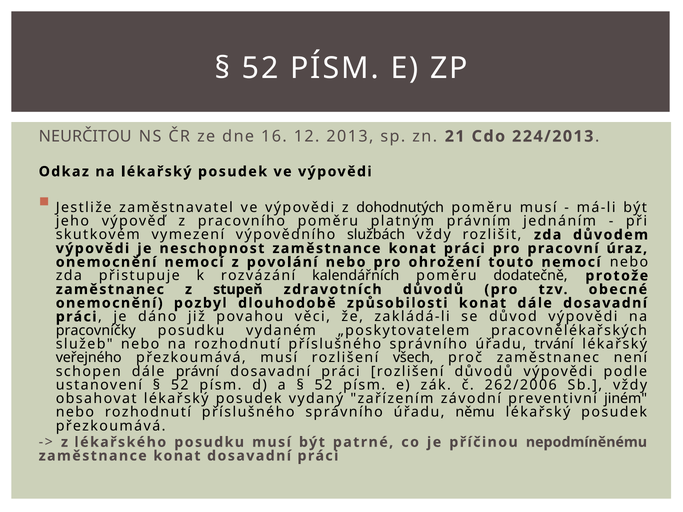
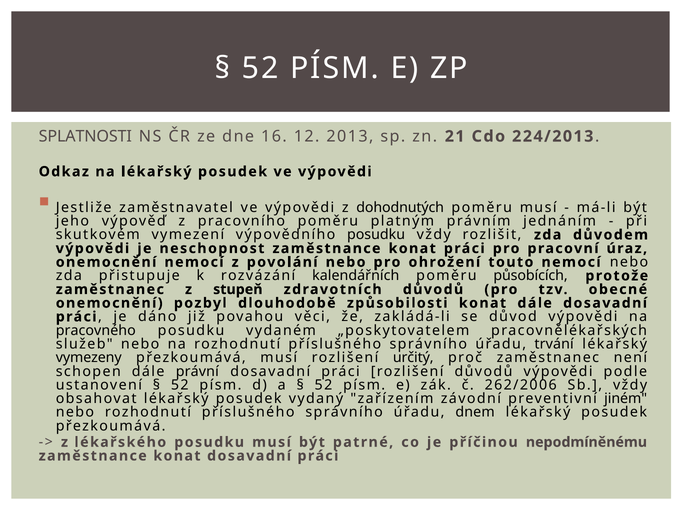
NEURČITOU: NEURČITOU -> SPLATNOSTI (85, 136)
výpovědního službách: službách -> posudku (376, 235)
dodatečně: dodatečně -> působících (531, 276)
pracovníčky: pracovníčky -> pracovného (96, 331)
veřejného: veřejného -> vymezeny (89, 358)
všech: všech -> určitý (413, 358)
němu: němu -> dnem (475, 412)
